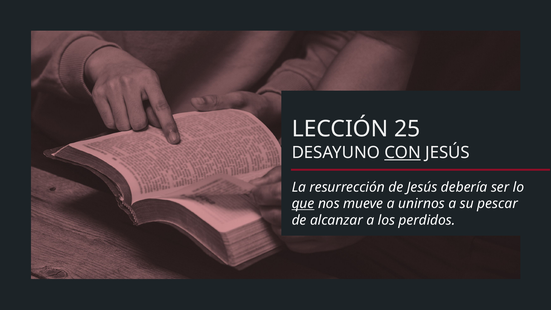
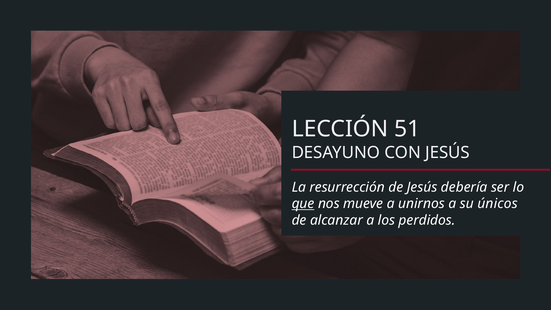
25: 25 -> 51 (407, 129)
CON underline: present -> none (403, 152)
pescar: pescar -> únicos (498, 204)
